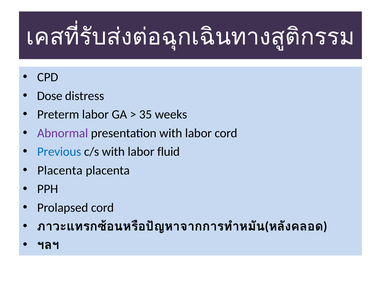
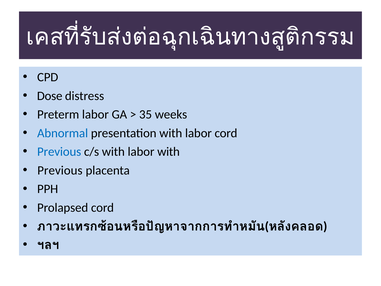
Abnormal colour: purple -> blue (63, 133)
labor fluid: fluid -> with (169, 152)
Placenta: Placenta -> Previous (60, 170)
